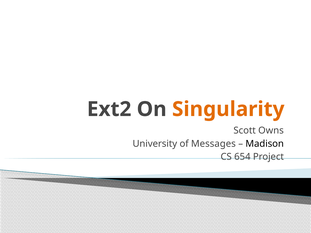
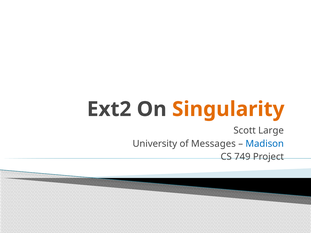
Owns: Owns -> Large (271, 131)
Madison colour: black -> blue (265, 144)
654: 654 -> 749 (242, 157)
